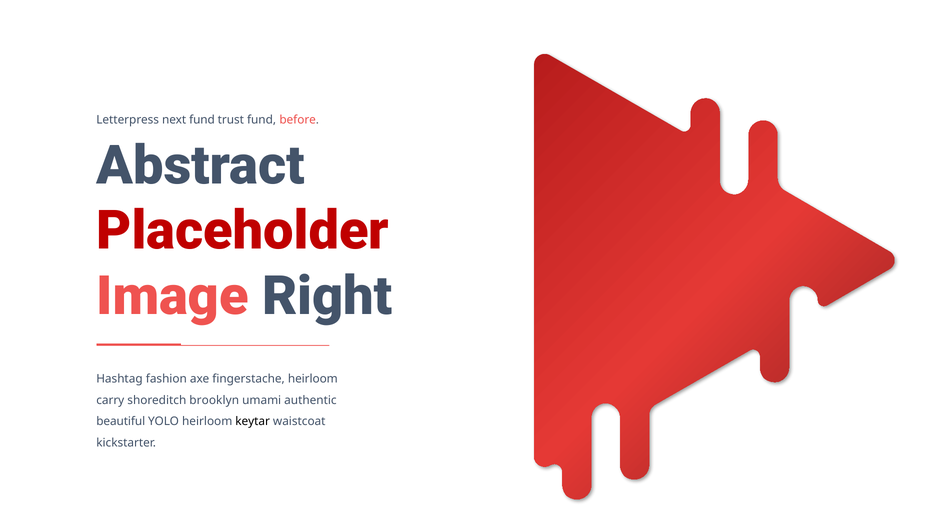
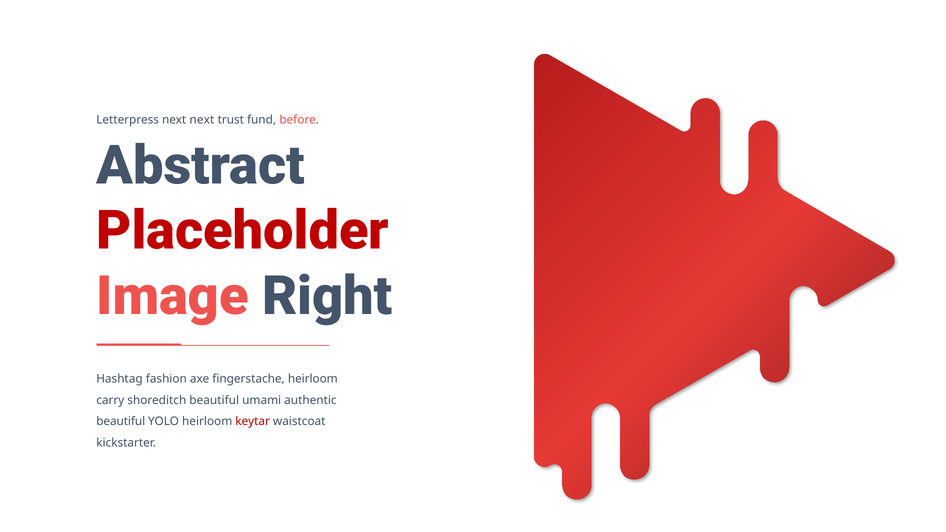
next fund: fund -> next (202, 120)
shoreditch brooklyn: brooklyn -> beautiful (214, 400)
keytar colour: black -> red (253, 422)
